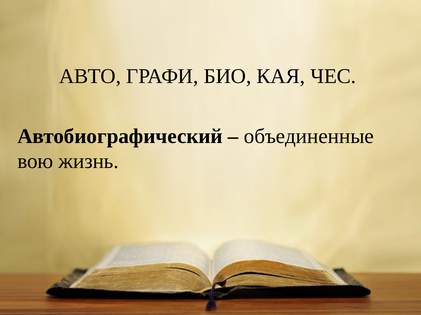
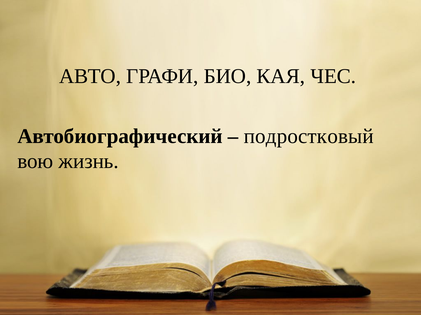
объединенные: объединенные -> подростковый (309, 136)
